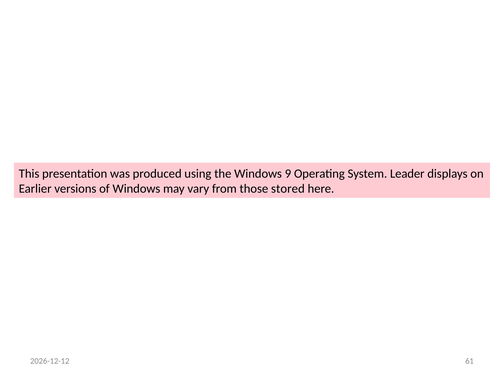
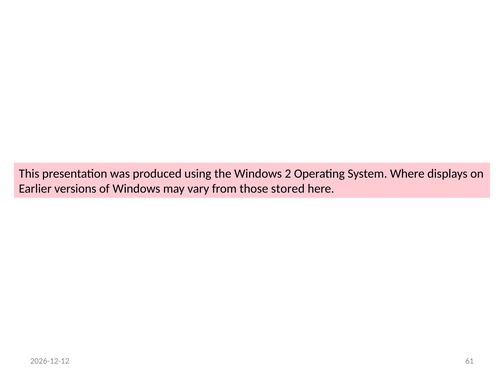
9: 9 -> 2 (288, 174)
Leader: Leader -> Where (407, 174)
